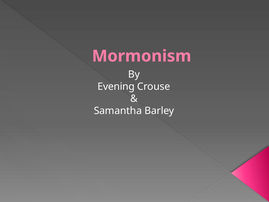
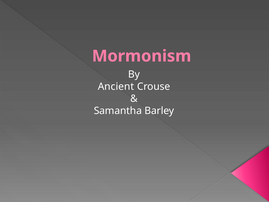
Evening: Evening -> Ancient (116, 86)
